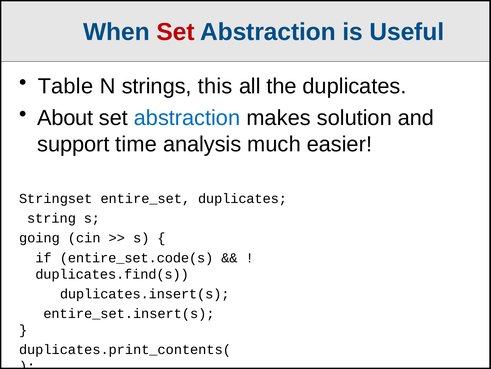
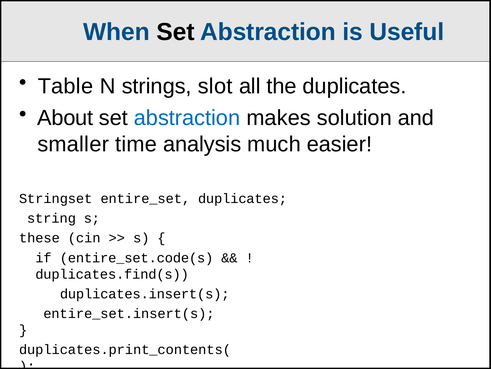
Set colour: red -> black (175, 32)
this: this -> slot (215, 86)
support: support -> smaller (73, 144)
going: going -> these (39, 238)
